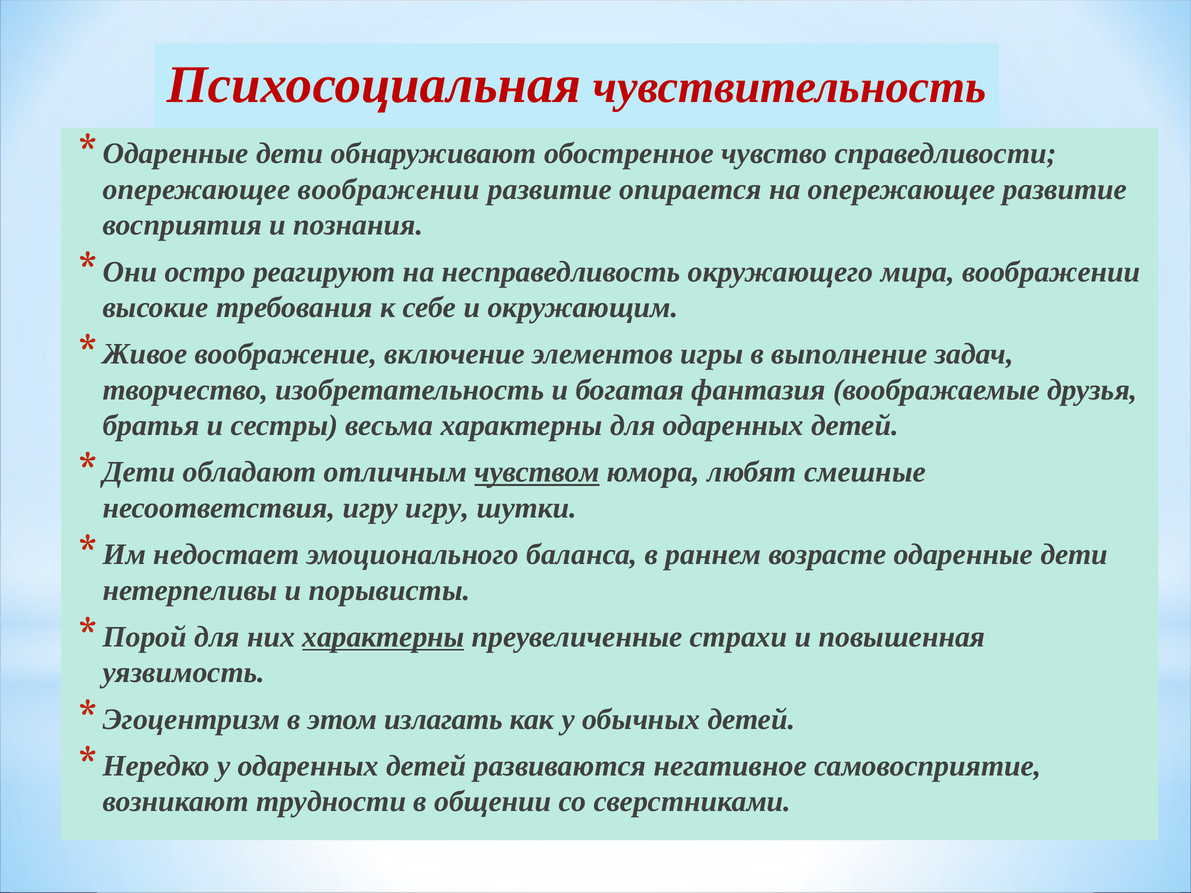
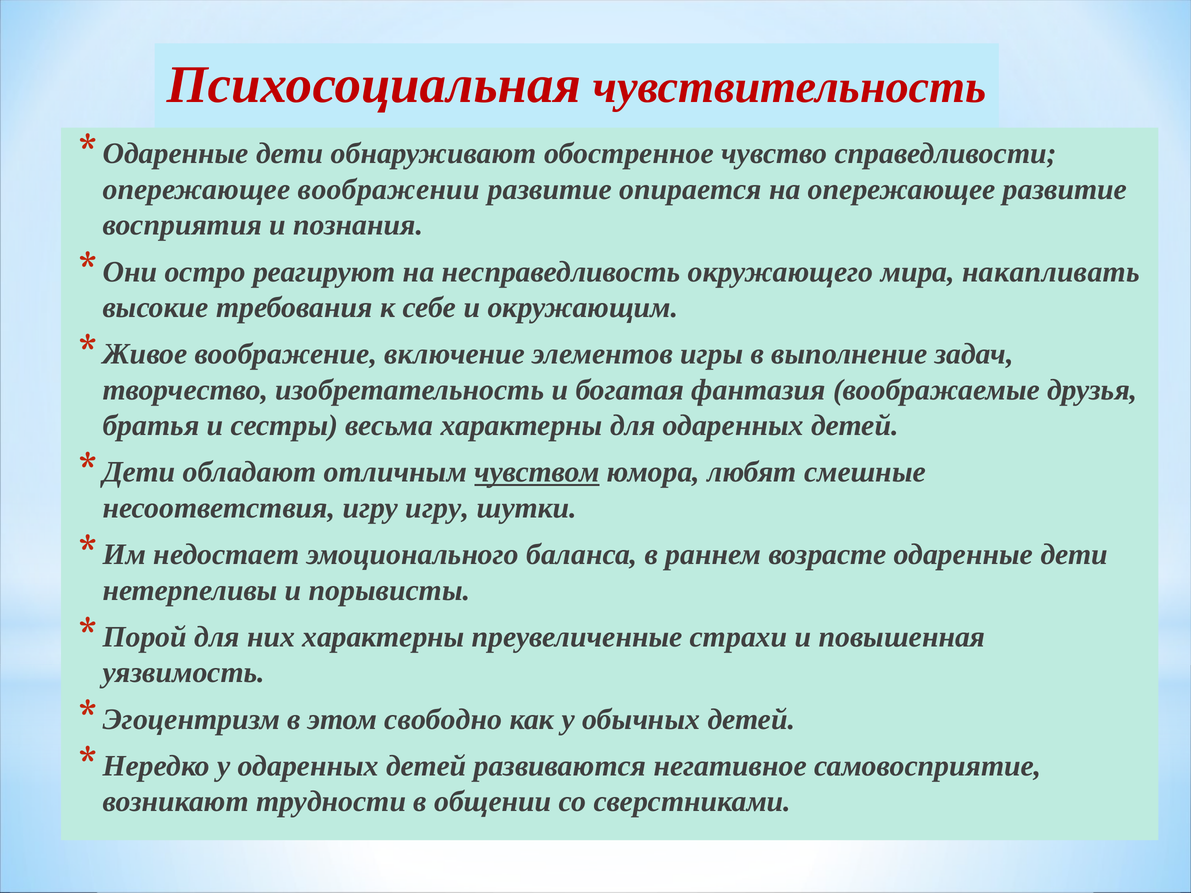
мира воображении: воображении -> накапливать (1051, 272)
характерны underline: present -> none (383, 637)
излагать: излагать -> свободно (443, 719)
